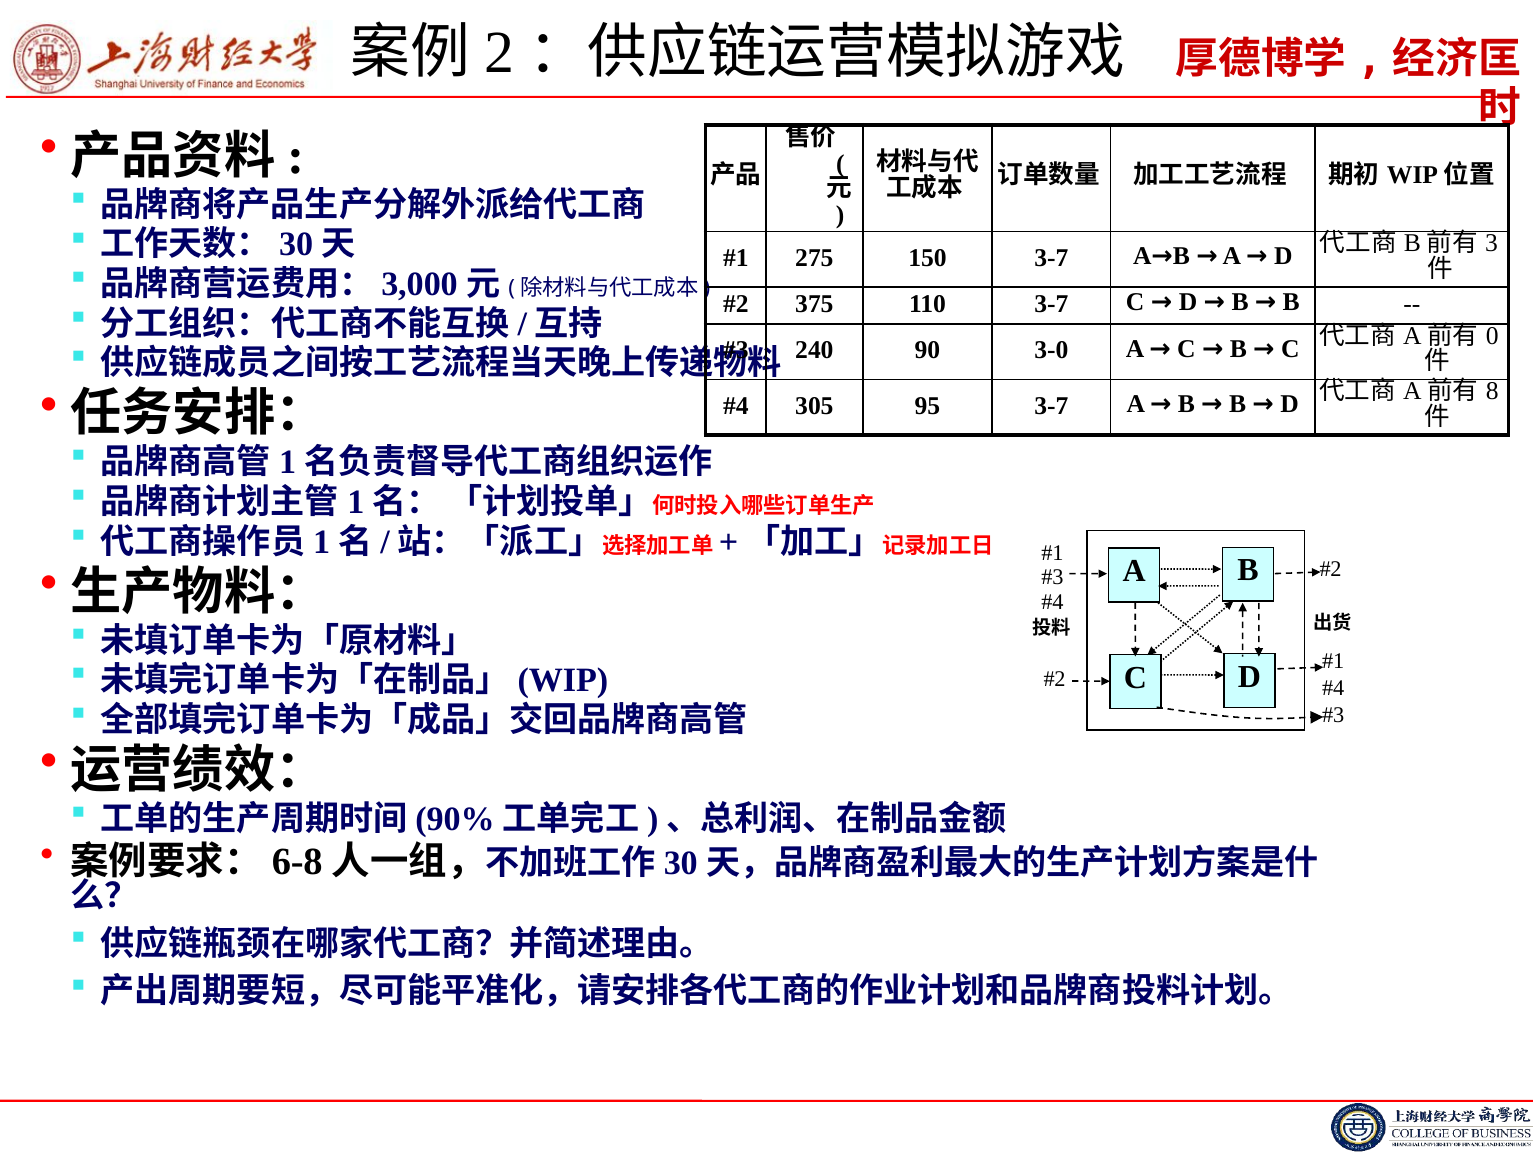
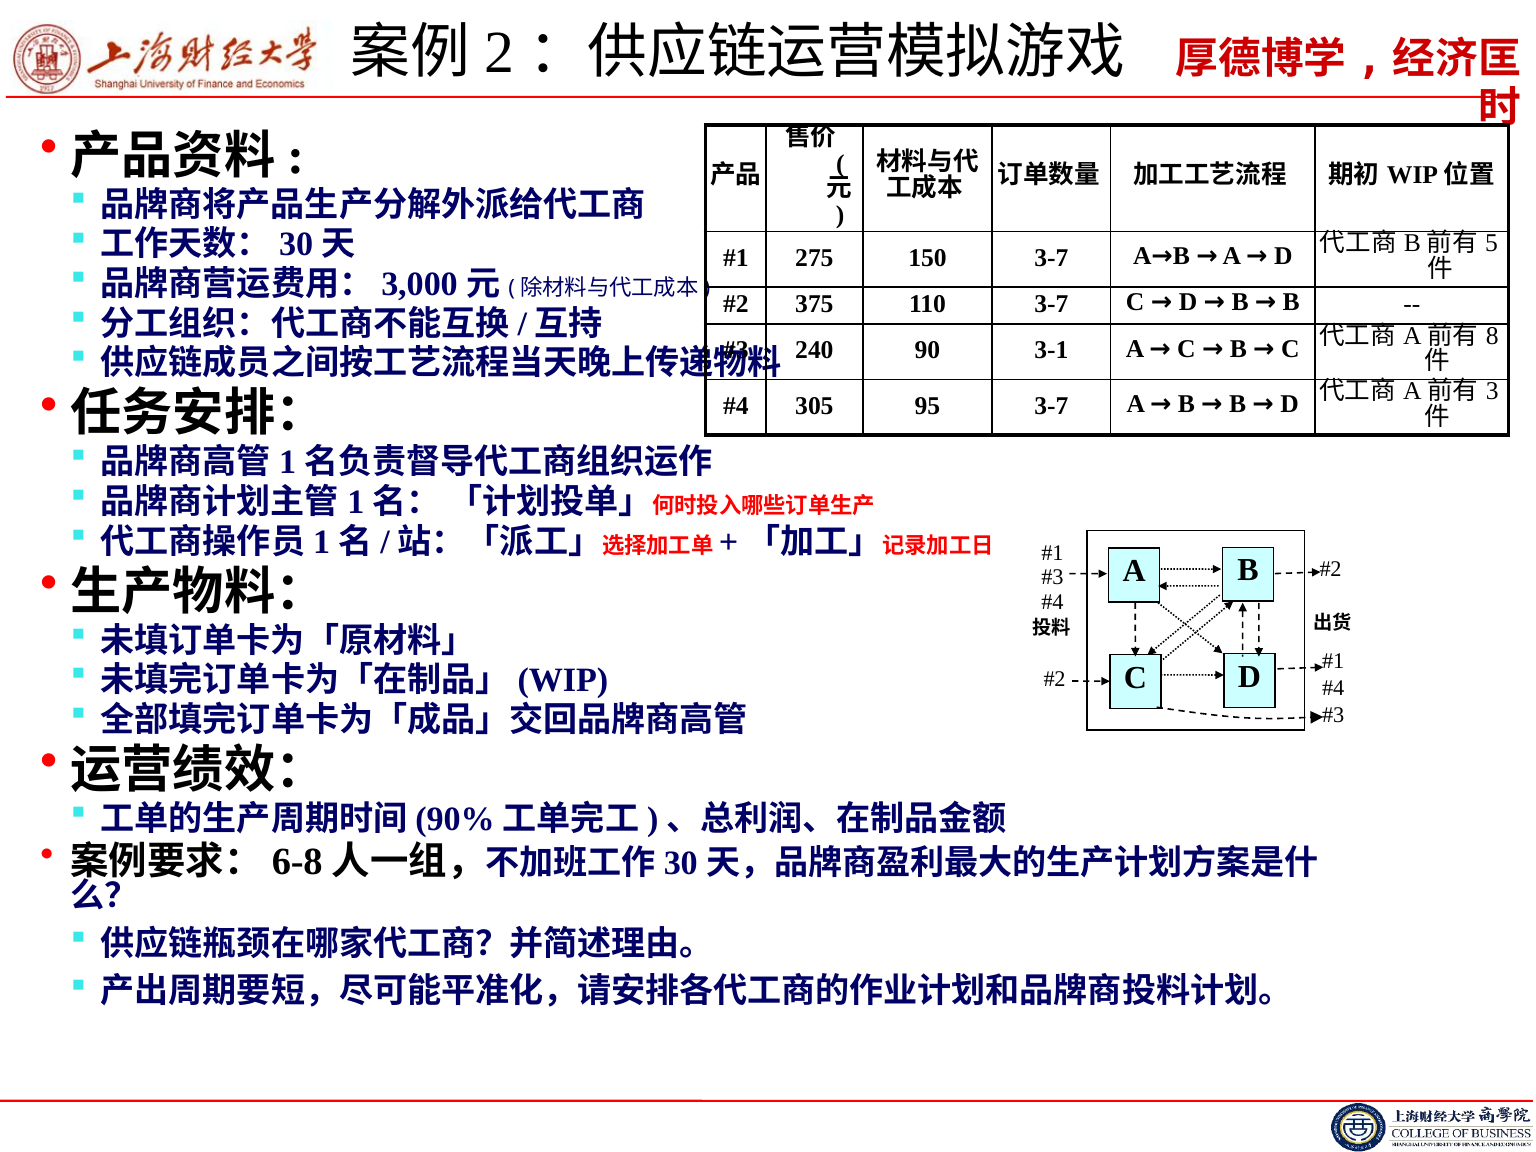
3: 3 -> 5 (1492, 243)
3-0: 3-0 -> 3-1 (1051, 350)
0: 0 -> 8 (1492, 336)
8: 8 -> 3 (1492, 392)
